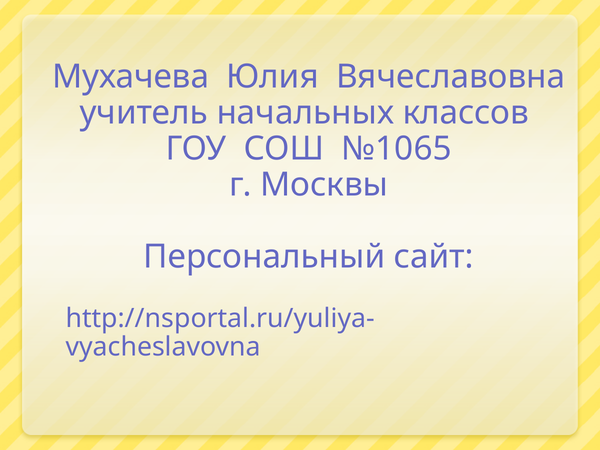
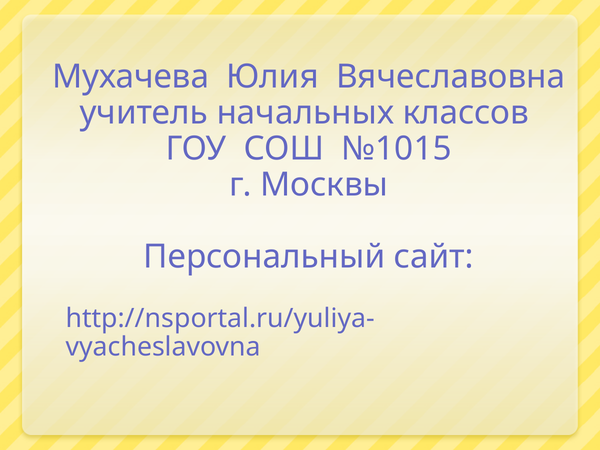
№1065: №1065 -> №1015 (397, 149)
